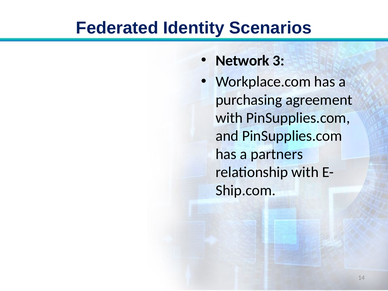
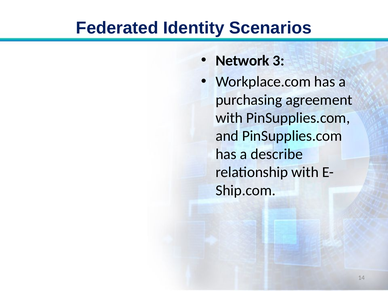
partners: partners -> describe (277, 154)
